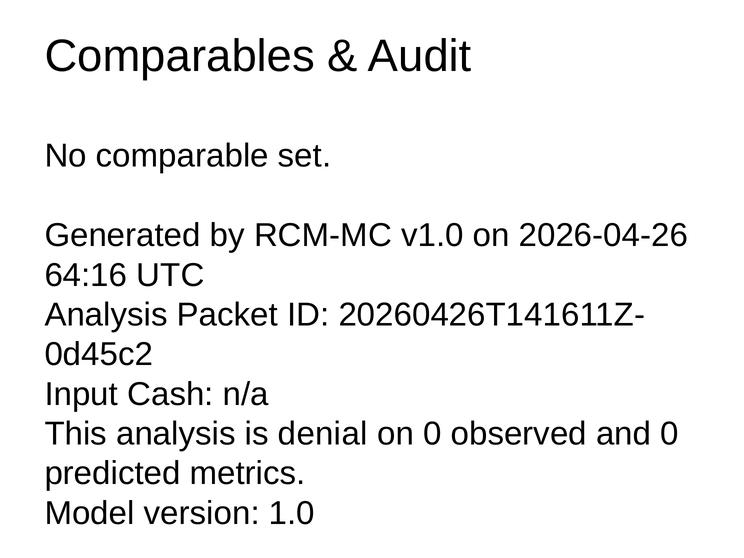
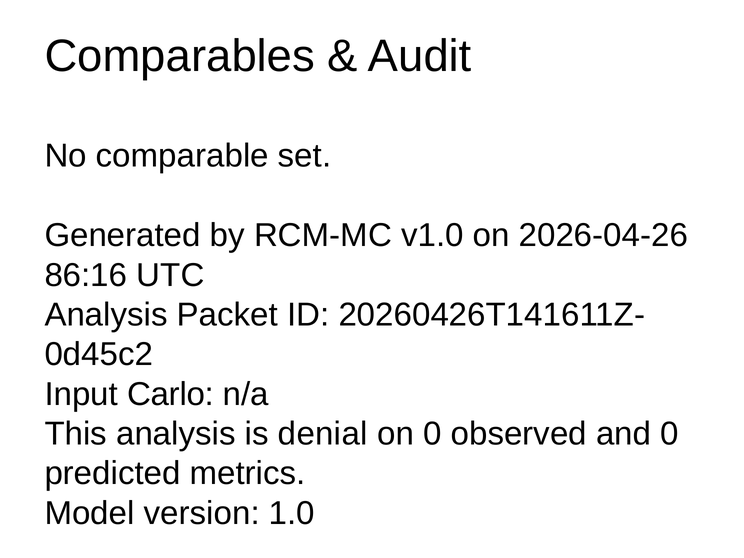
64:16: 64:16 -> 86:16 (86, 275)
Cash: Cash -> Carlo (171, 394)
